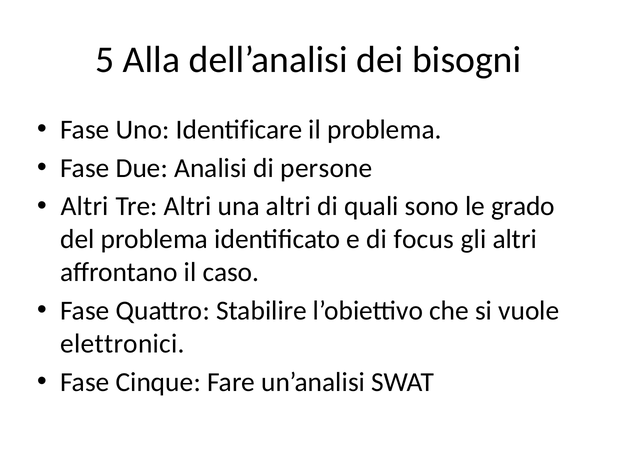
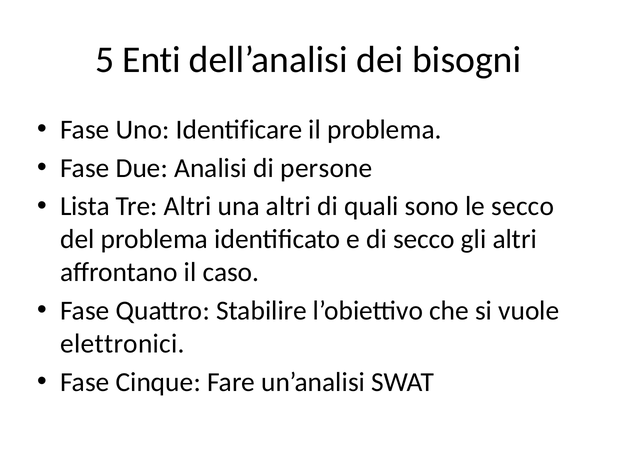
Alla: Alla -> Enti (152, 60)
Altri: Altri -> Lista (85, 206)
le grado: grado -> secco (523, 206)
di focus: focus -> secco (424, 239)
